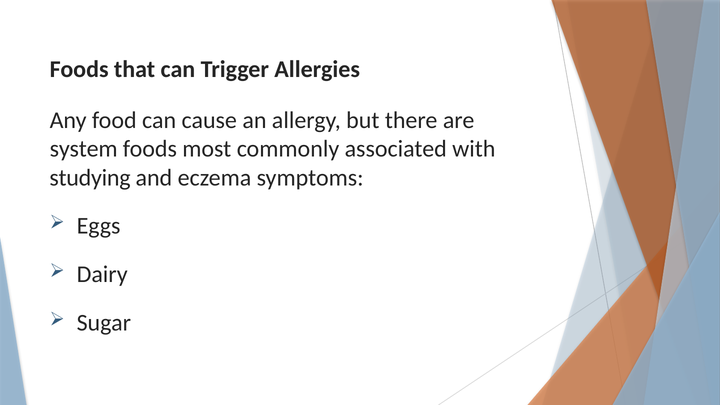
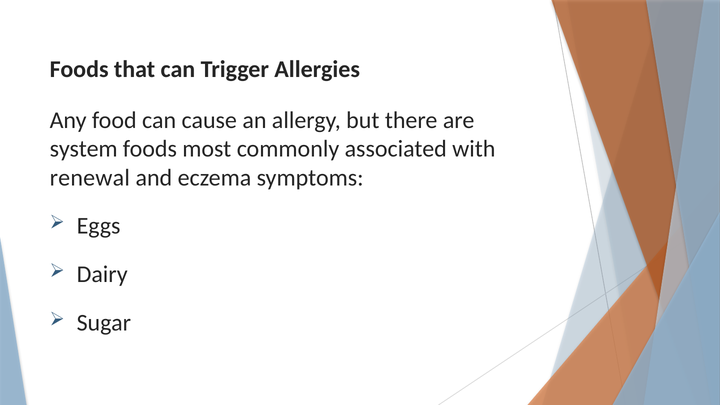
studying: studying -> renewal (90, 178)
